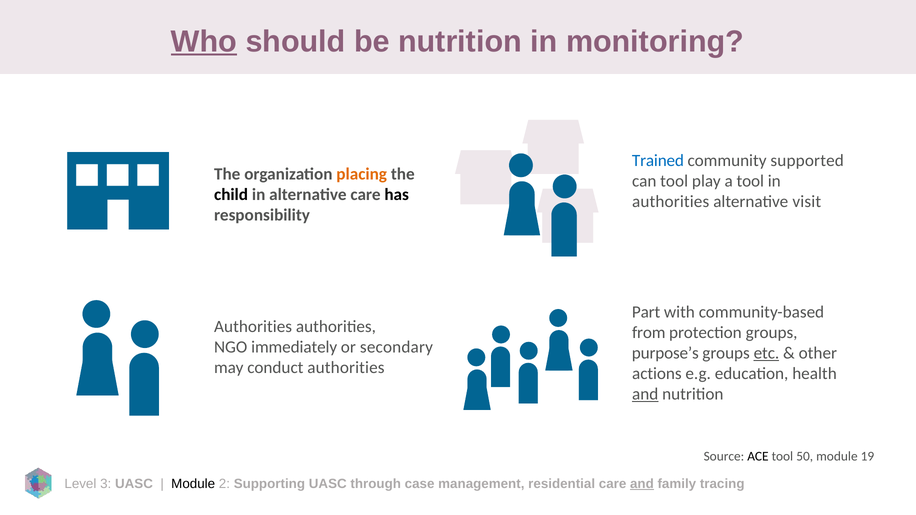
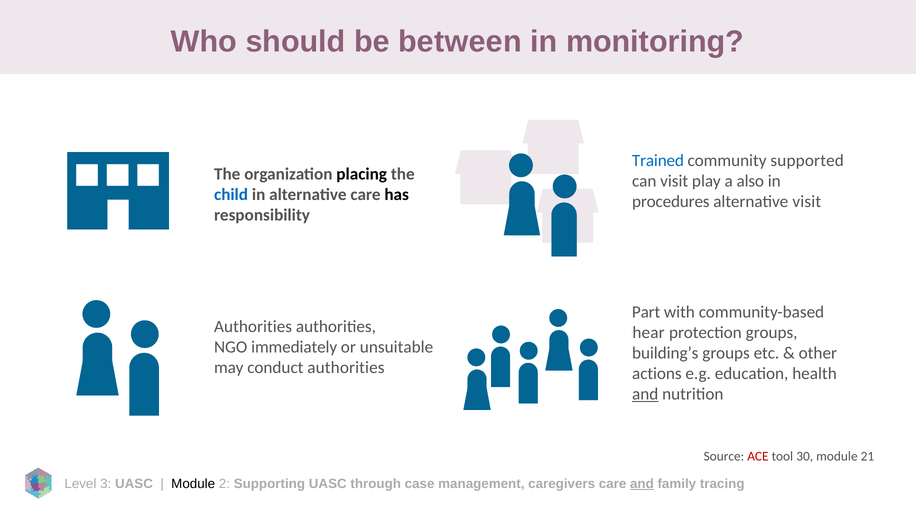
Who underline: present -> none (204, 42)
be nutrition: nutrition -> between (460, 42)
placing colour: orange -> black (362, 174)
can tool: tool -> visit (674, 181)
a tool: tool -> also (750, 181)
child colour: black -> blue (231, 195)
authorities: authorities -> procedures (671, 202)
from: from -> hear (649, 333)
secondary: secondary -> unsuitable (397, 347)
purpose’s: purpose’s -> building’s (665, 353)
etc underline: present -> none (766, 353)
ACE colour: black -> red (758, 457)
50: 50 -> 30 (805, 457)
19: 19 -> 21 (867, 457)
residential: residential -> caregivers (562, 484)
